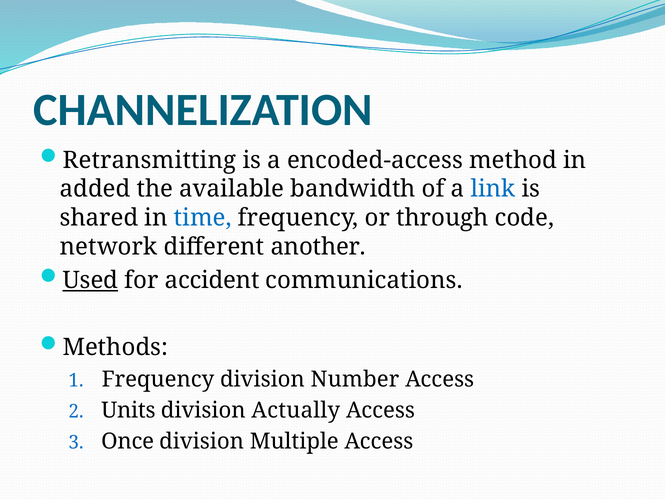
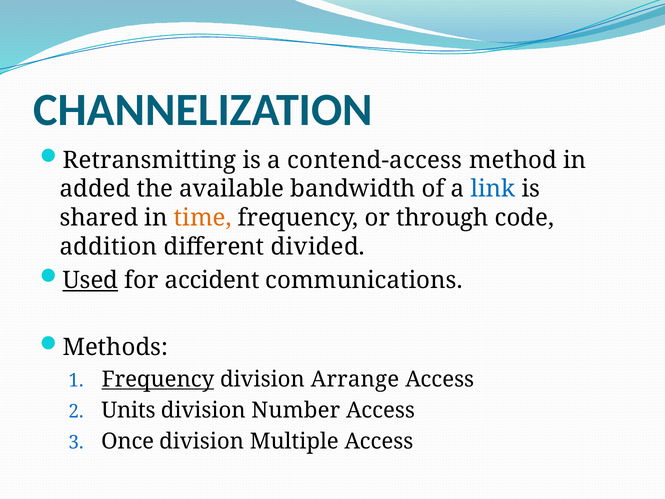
encoded-access: encoded-access -> contend-access (375, 160)
time colour: blue -> orange (203, 218)
network: network -> addition (109, 247)
another: another -> divided (318, 247)
Frequency underline: none -> present (158, 379)
Number: Number -> Arrange (355, 379)
Actually: Actually -> Number (296, 410)
